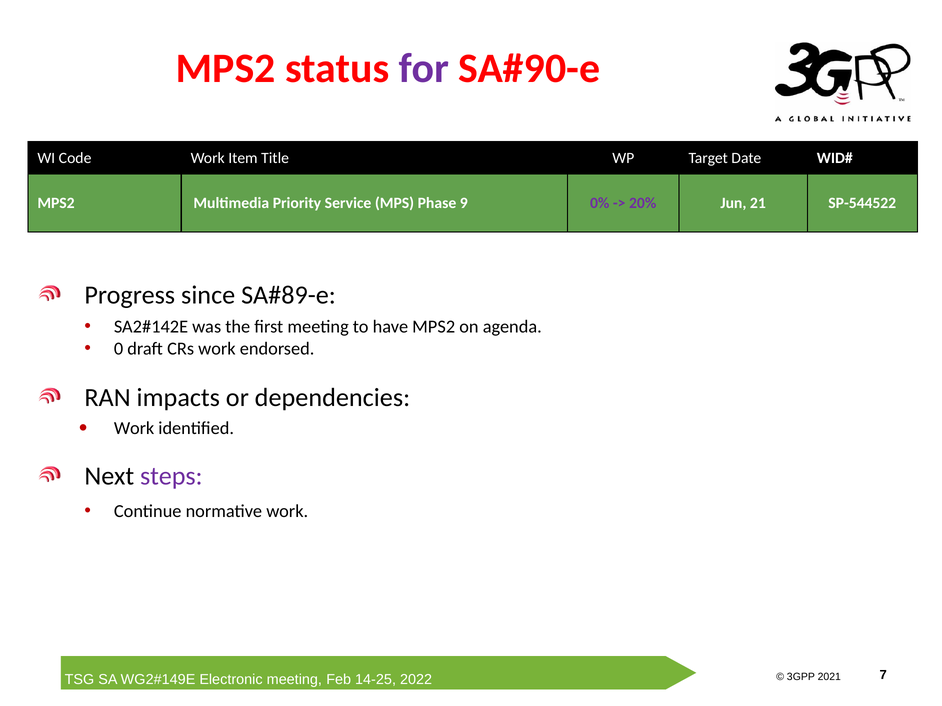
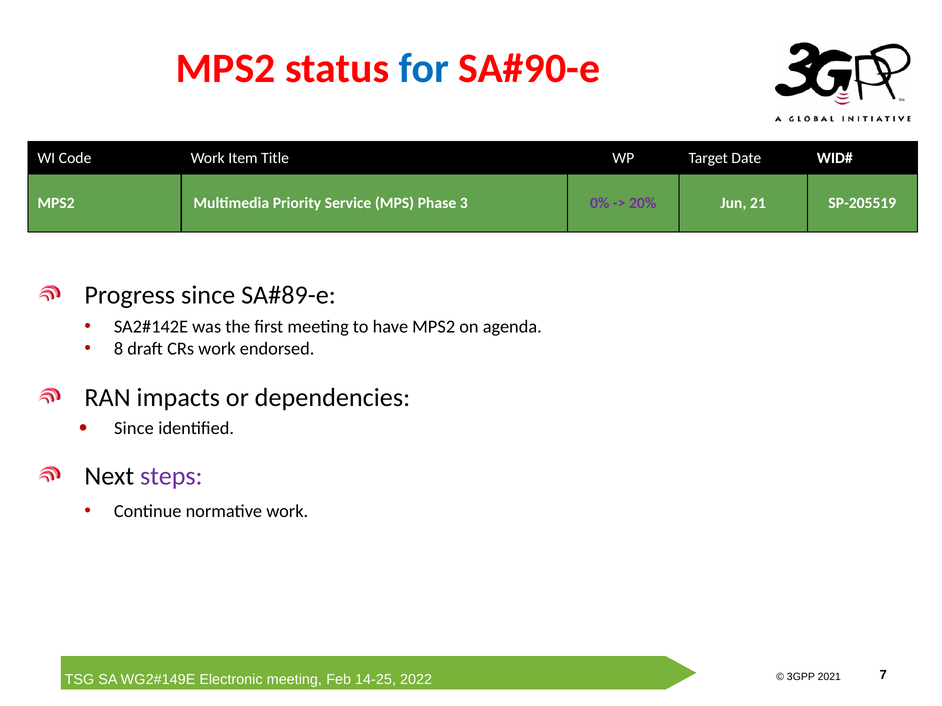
for colour: purple -> blue (424, 68)
9: 9 -> 3 (464, 203)
SP-544522: SP-544522 -> SP-205519 (862, 203)
0: 0 -> 8 (119, 349)
Work: Work -> Since (134, 428)
